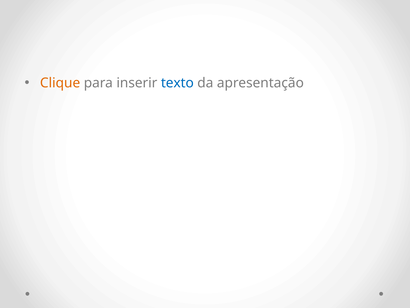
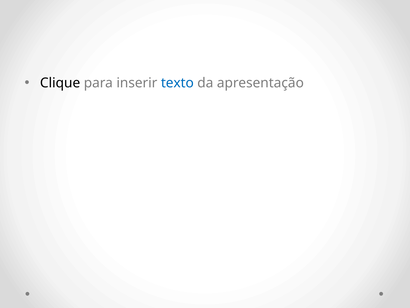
Clique colour: orange -> black (60, 83)
